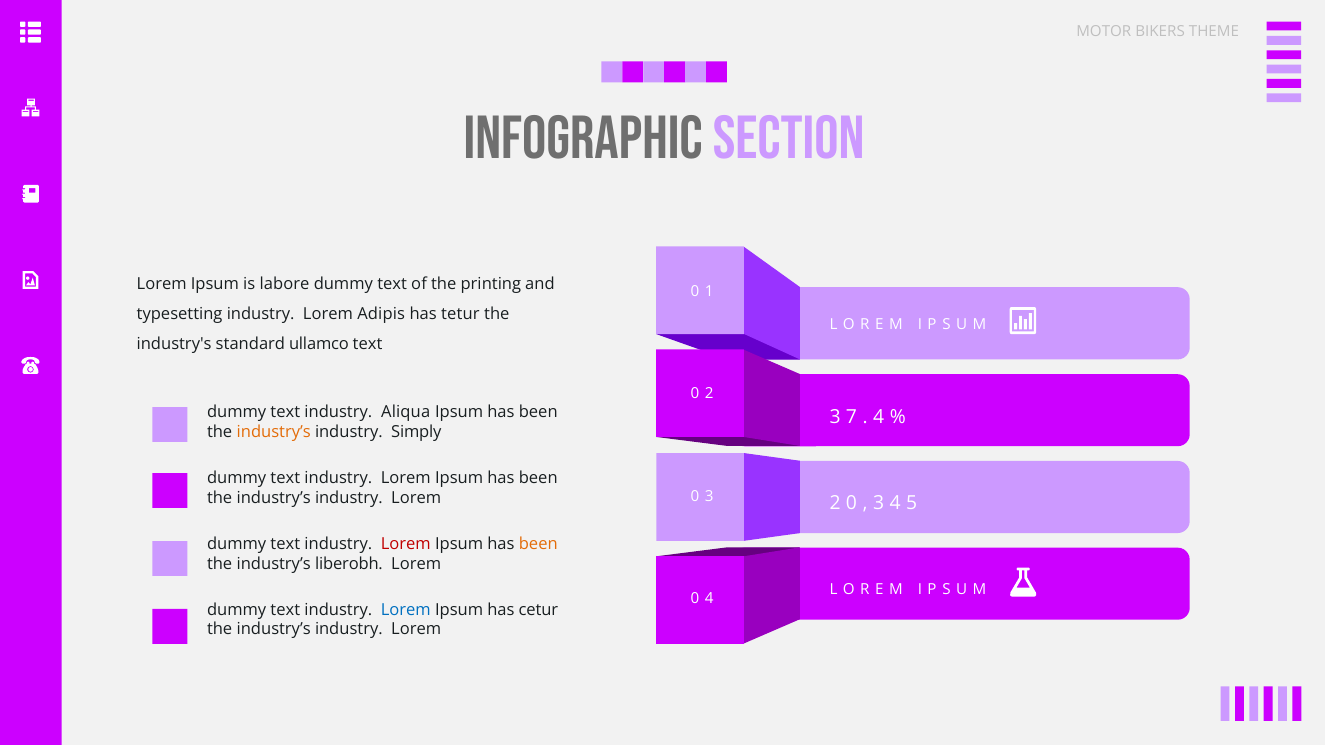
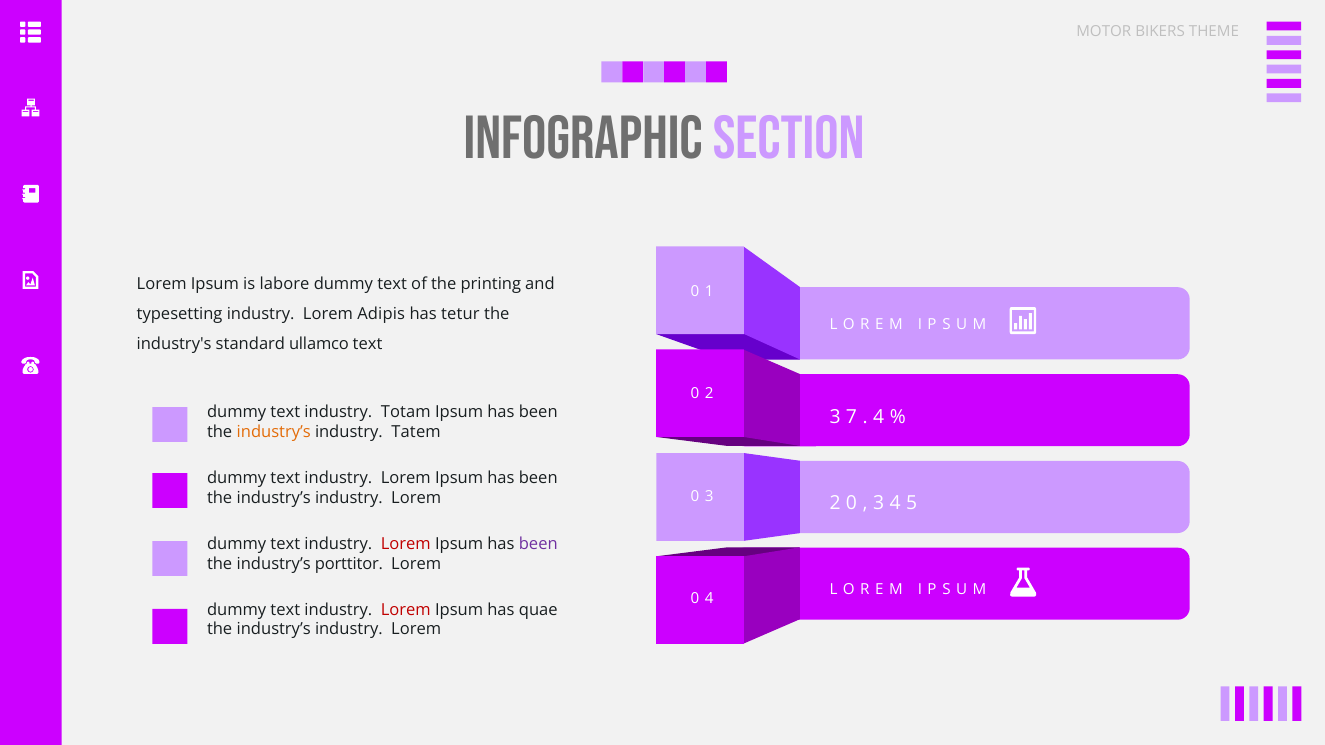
Aliqua: Aliqua -> Totam (406, 412)
Simply: Simply -> Tatem (416, 432)
been colour: orange -> purple (538, 544)
liberobh: liberobh -> porttitor (349, 564)
Lorem colour: blue -> red (406, 610)
cetur: cetur -> quae (538, 610)
